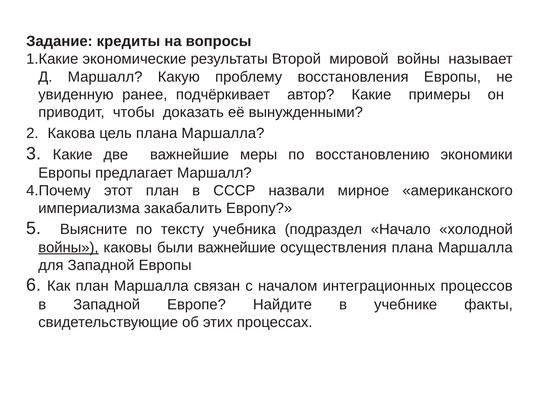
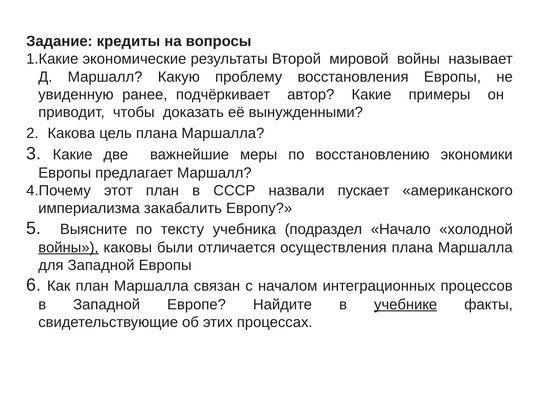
мирное: мирное -> пускает (364, 191)
были важнейшие: важнейшие -> отличается (237, 247)
учебнике underline: none -> present (406, 304)
